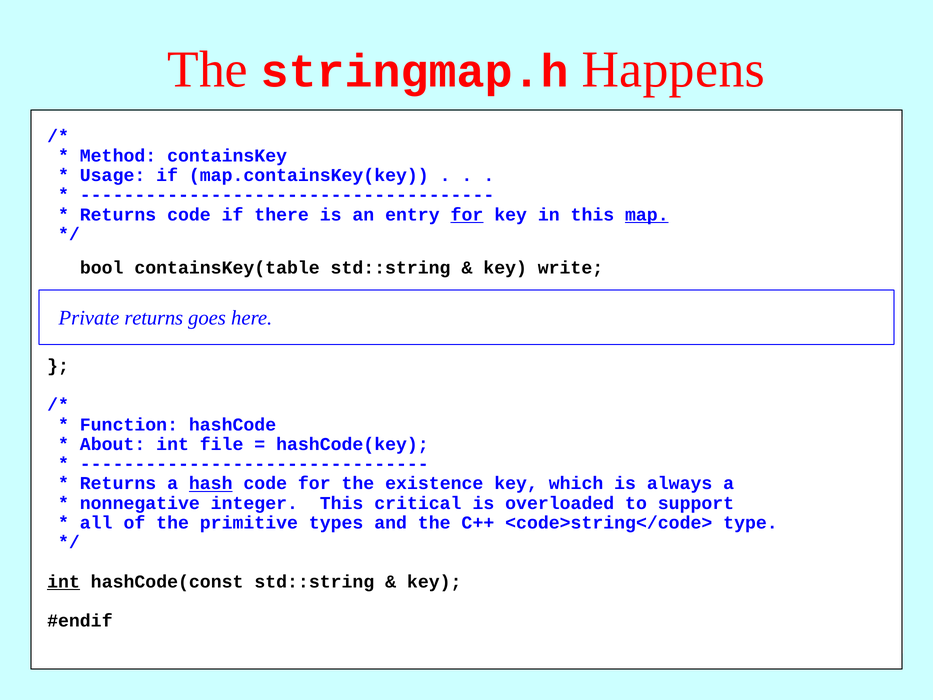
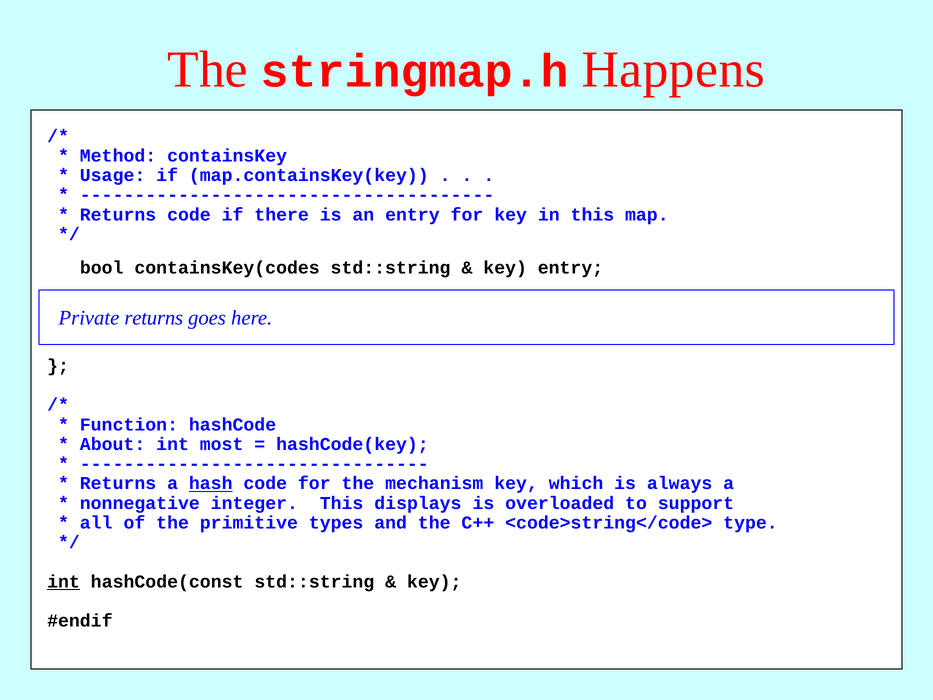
for underline: present -> none (467, 215)
map underline: present -> none (647, 215)
containsKey(table: containsKey(table -> containsKey(codes (227, 268)
key write: write -> entry (570, 268)
file: file -> most (222, 444)
existence: existence -> mechanism (434, 483)
critical: critical -> displays (418, 503)
